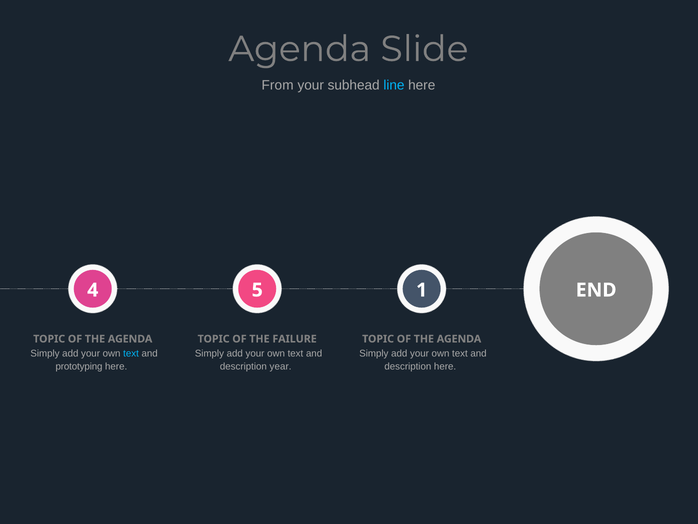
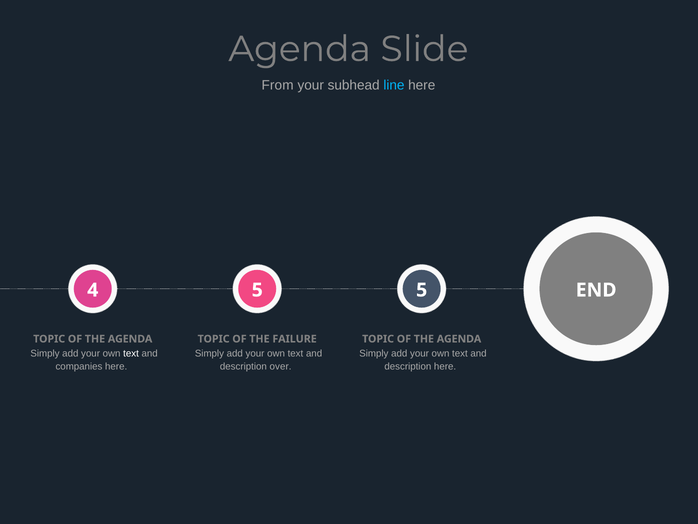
5 1: 1 -> 5 (422, 290)
text colour: light blue -> white (131, 353)
prototyping: prototyping -> companies (79, 366)
year: year -> over (281, 366)
